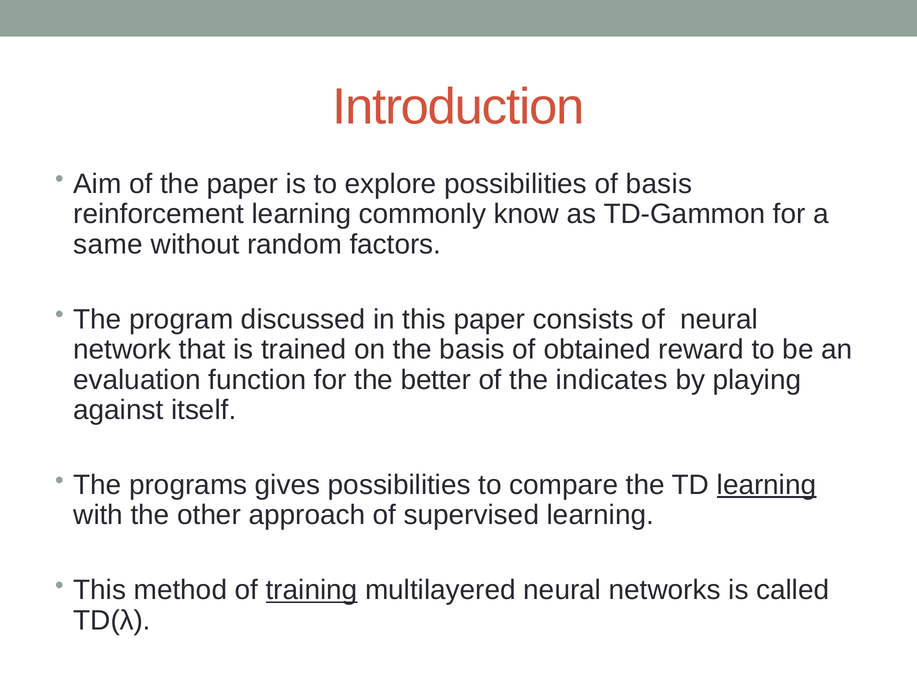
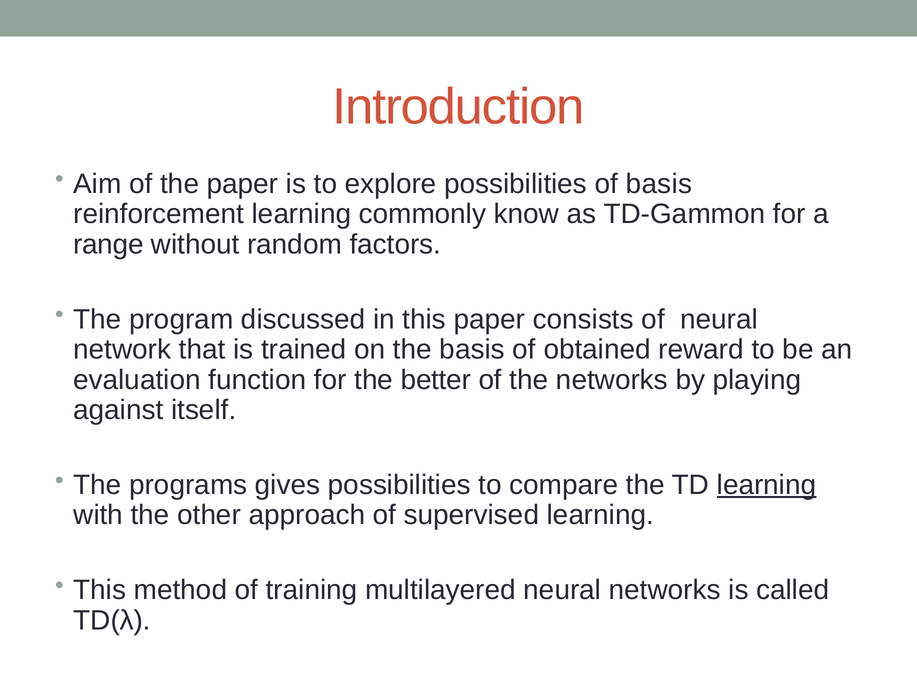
same: same -> range (108, 244)
the indicates: indicates -> networks (612, 380)
training underline: present -> none (312, 590)
